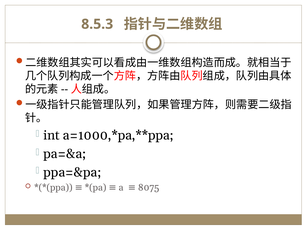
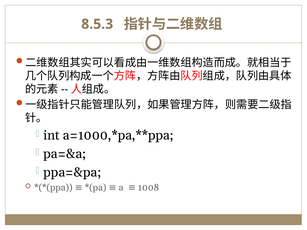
8075: 8075 -> 1008 (149, 188)
